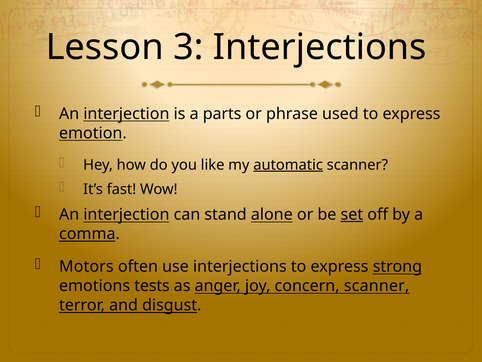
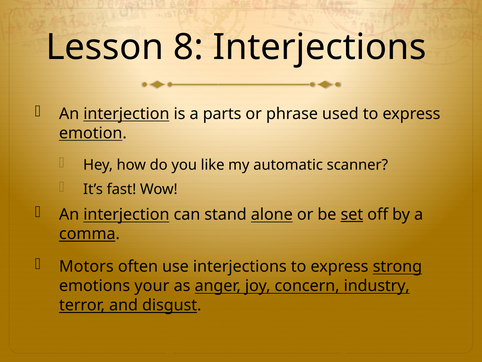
3: 3 -> 8 (188, 47)
automatic underline: present -> none (288, 165)
tests: tests -> your (152, 286)
concern scanner: scanner -> industry (377, 286)
